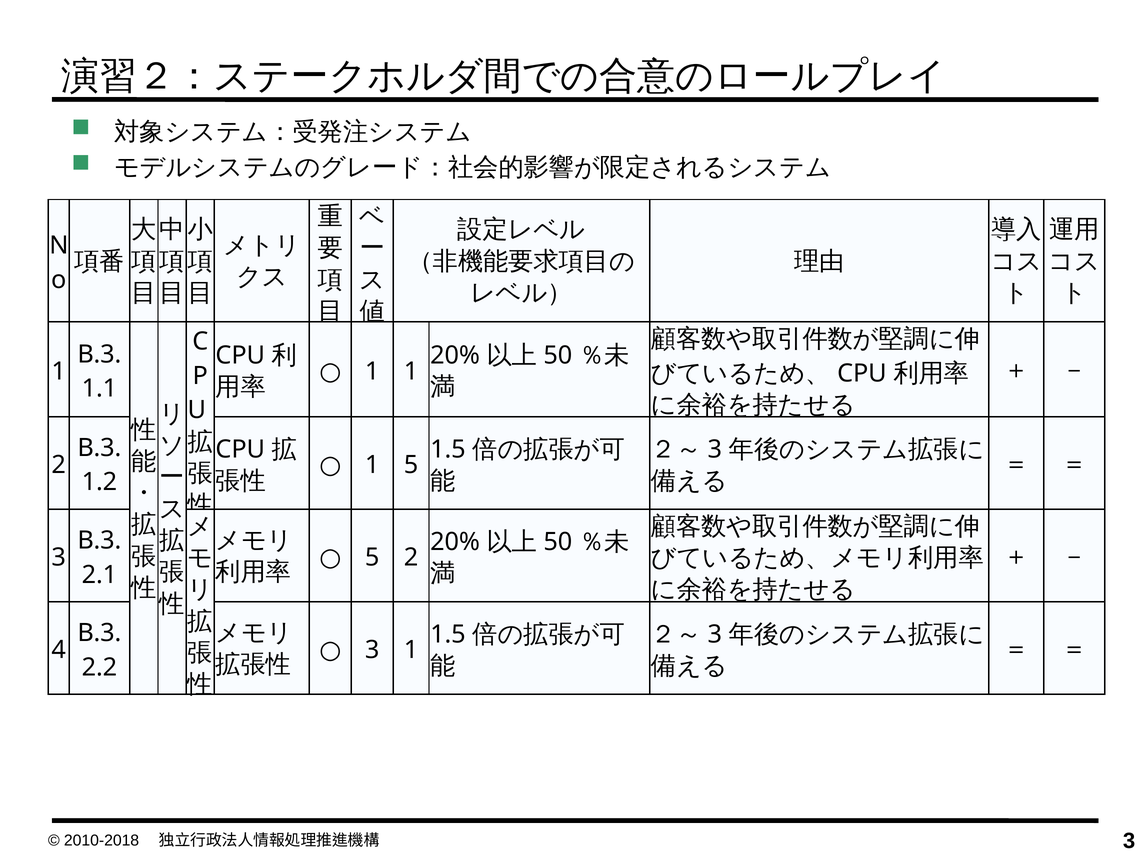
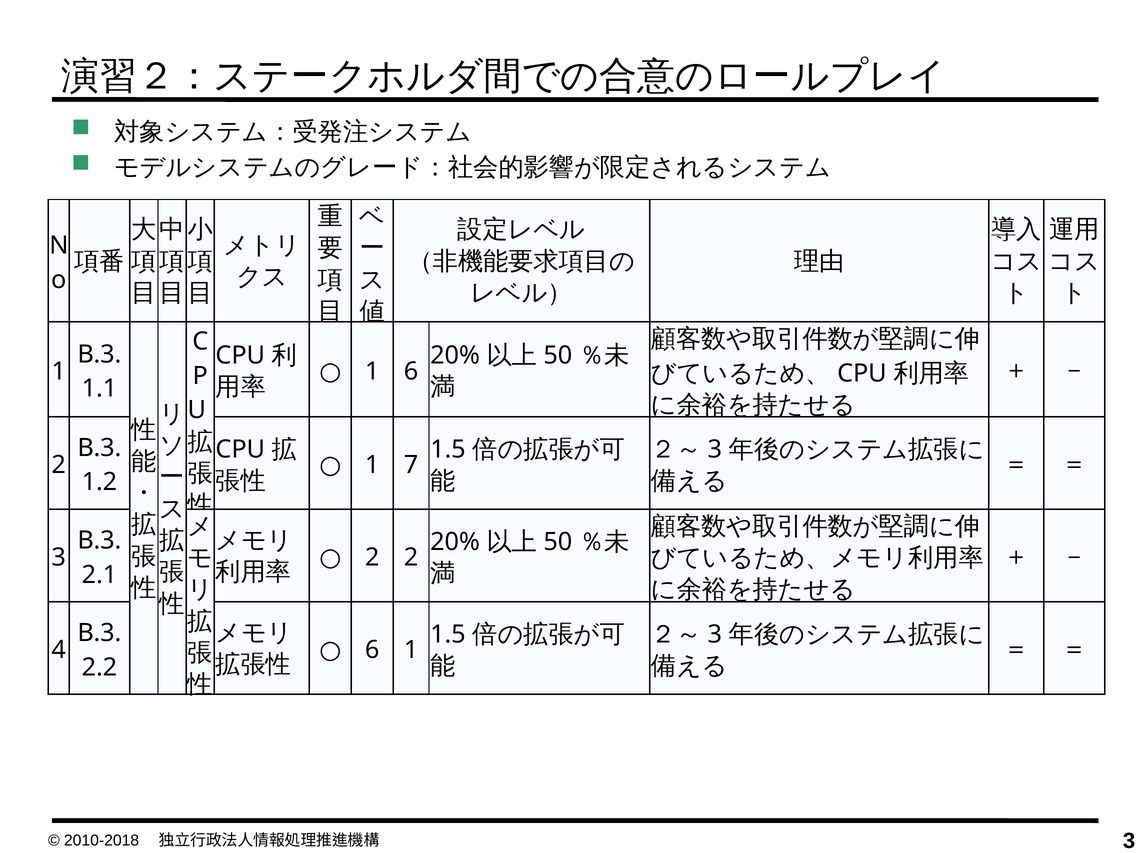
1 1: 1 -> 6 (411, 372)
1 5: 5 -> 7 (411, 465)
5: 5 -> 2 (372, 558)
3: 3 -> 6 (372, 650)
